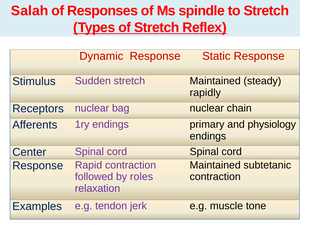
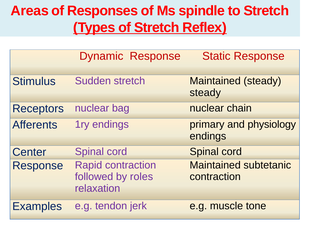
Salah: Salah -> Areas (30, 11)
rapidly: rapidly -> steady (205, 92)
